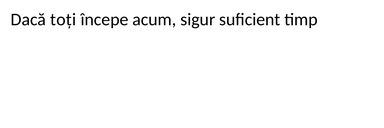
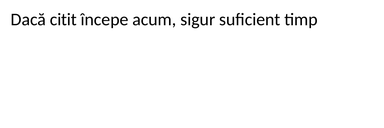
toți: toți -> citit (63, 19)
